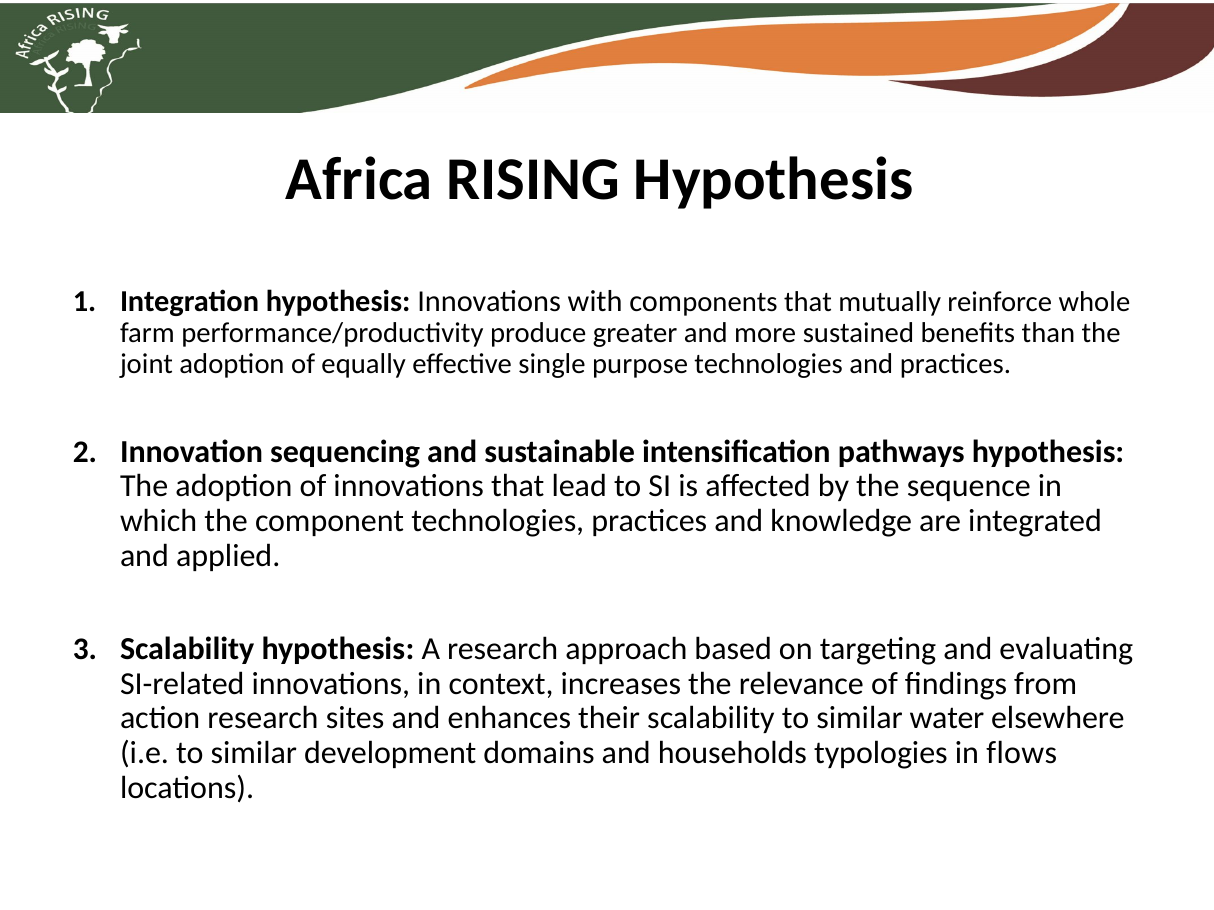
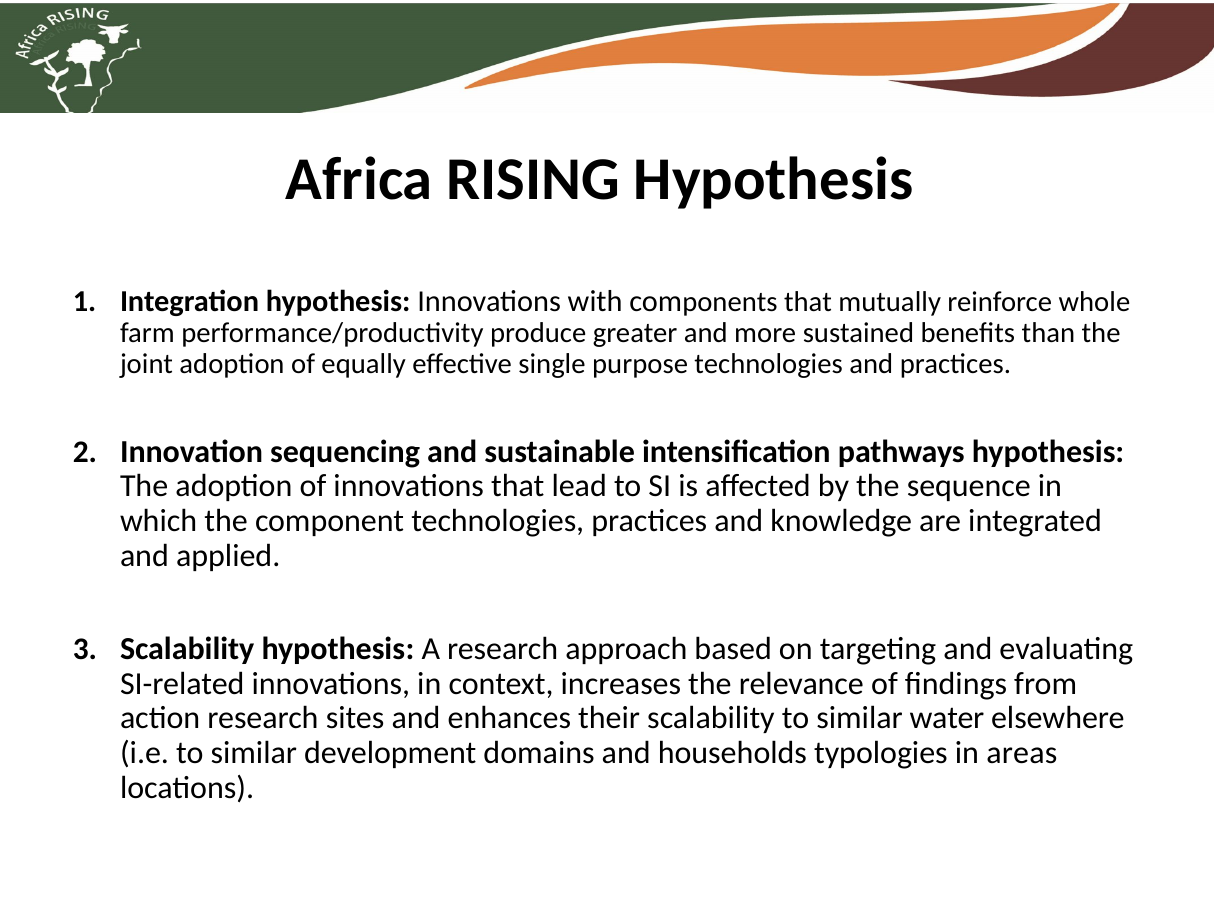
flows: flows -> areas (1022, 753)
